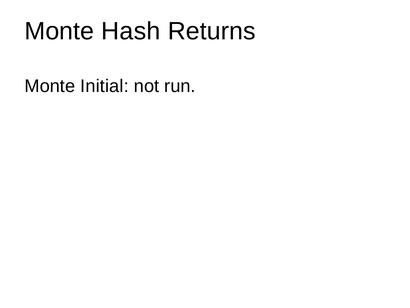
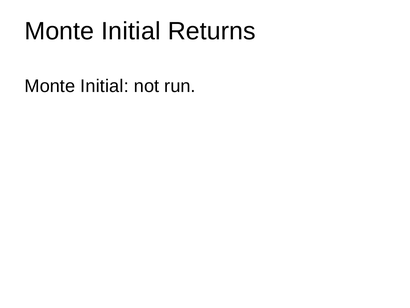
Hash: Hash -> Initial (131, 31)
